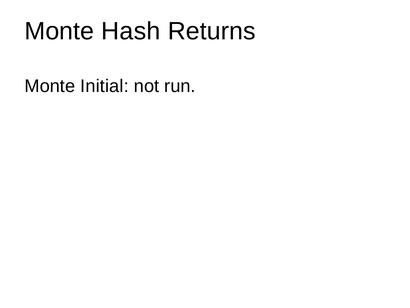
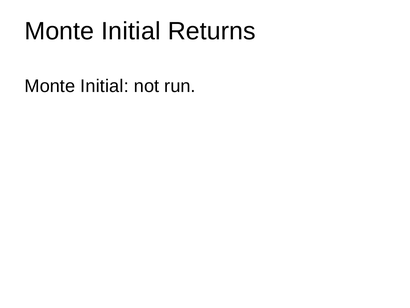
Hash: Hash -> Initial (131, 31)
